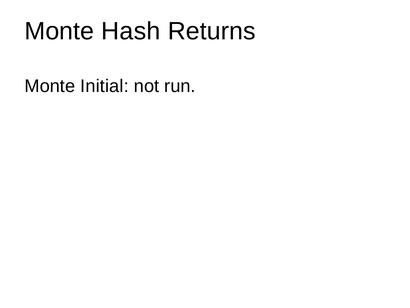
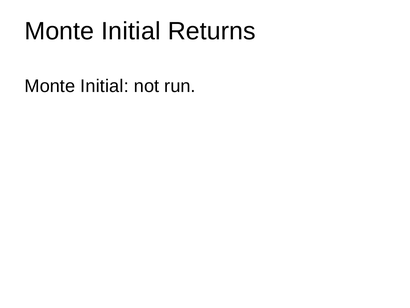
Hash: Hash -> Initial (131, 31)
